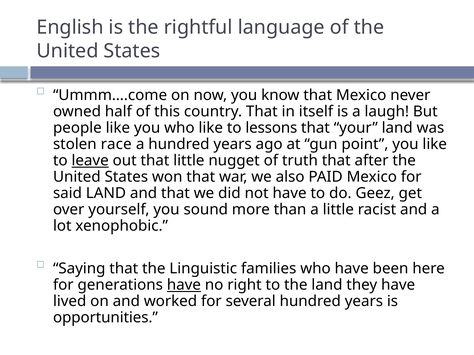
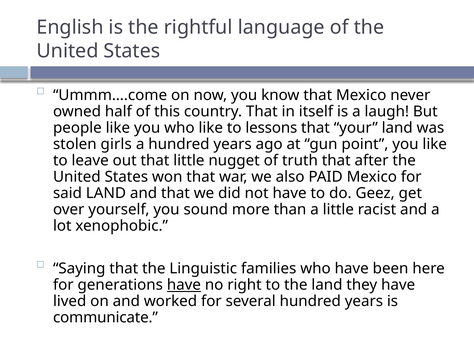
race: race -> girls (116, 144)
leave underline: present -> none (90, 161)
opportunities: opportunities -> communicate (105, 318)
